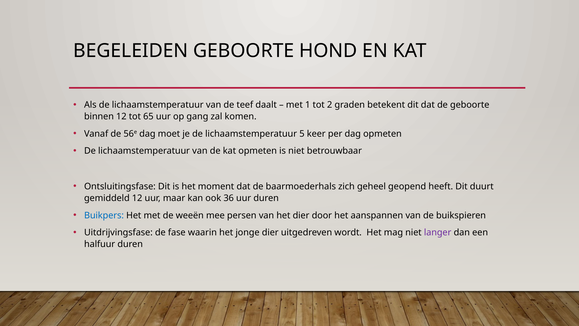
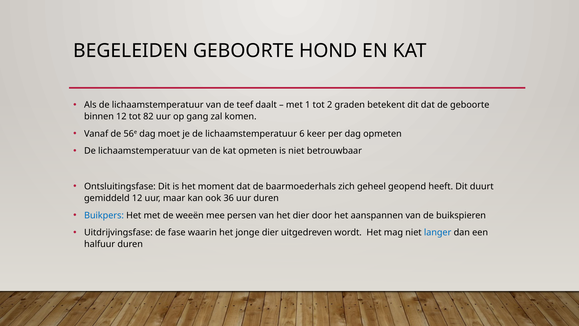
65: 65 -> 82 (148, 117)
5: 5 -> 6 (302, 134)
langer colour: purple -> blue (438, 232)
